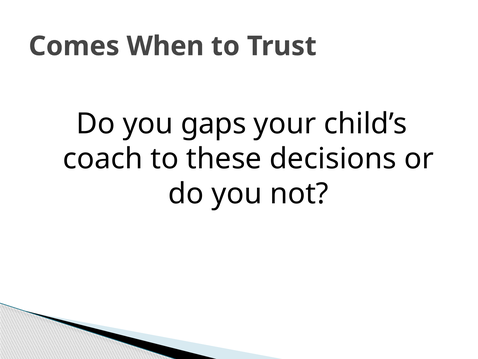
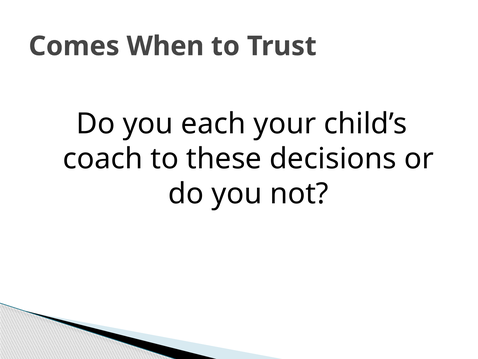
gaps: gaps -> each (213, 124)
